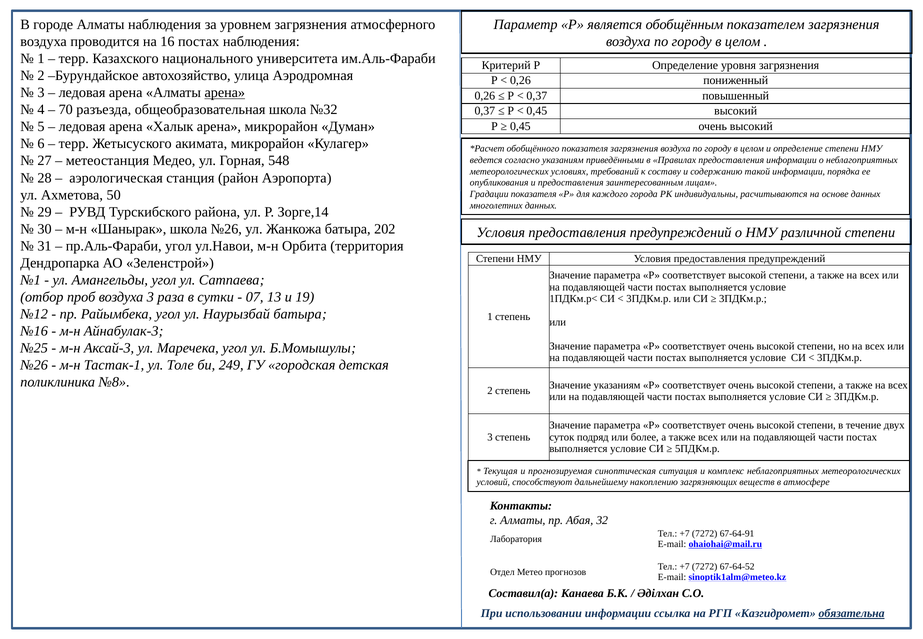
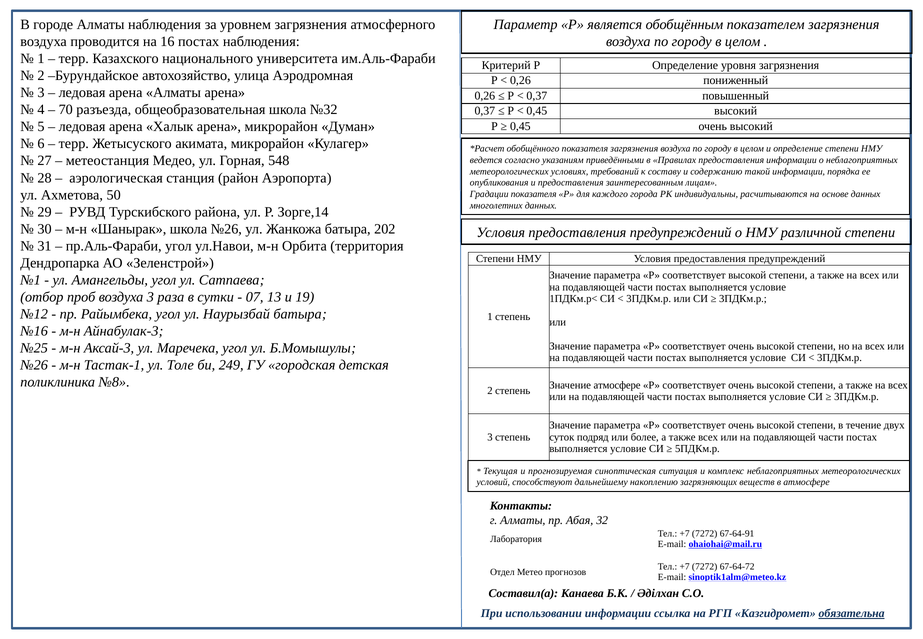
арена underline: present -> none (225, 93)
Значение указаниям: указаниям -> атмосфере (617, 385)
67-64-52: 67-64-52 -> 67-64-72 (737, 567)
